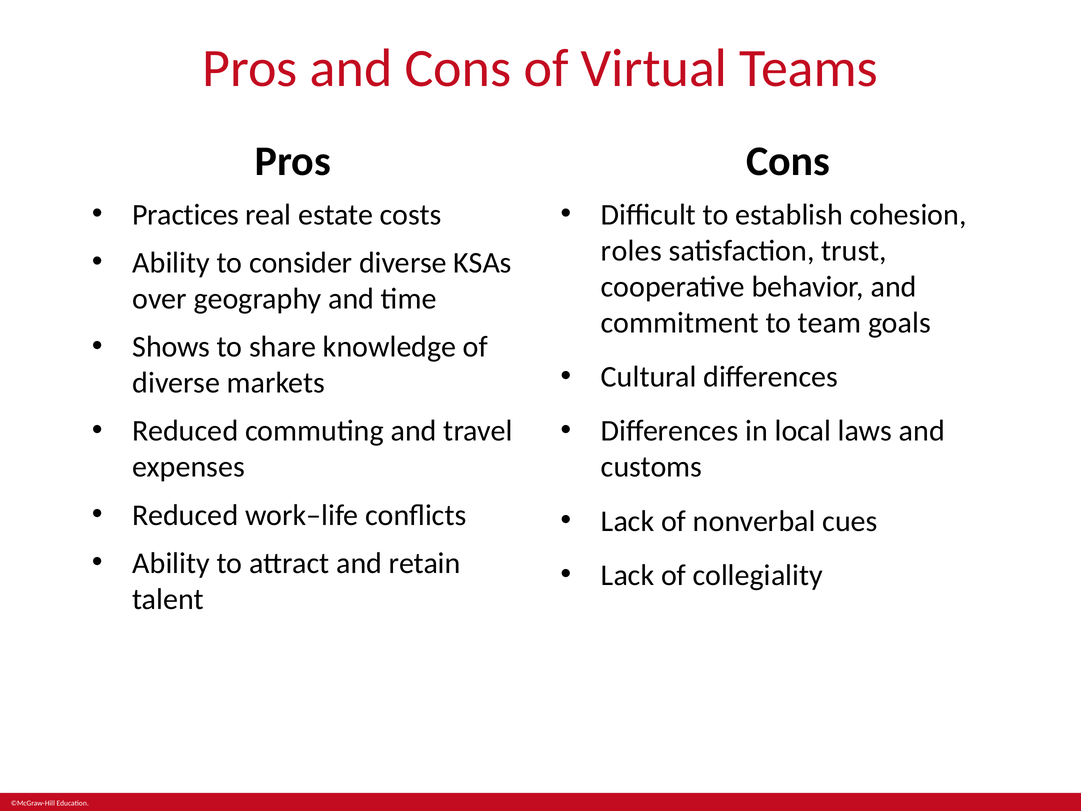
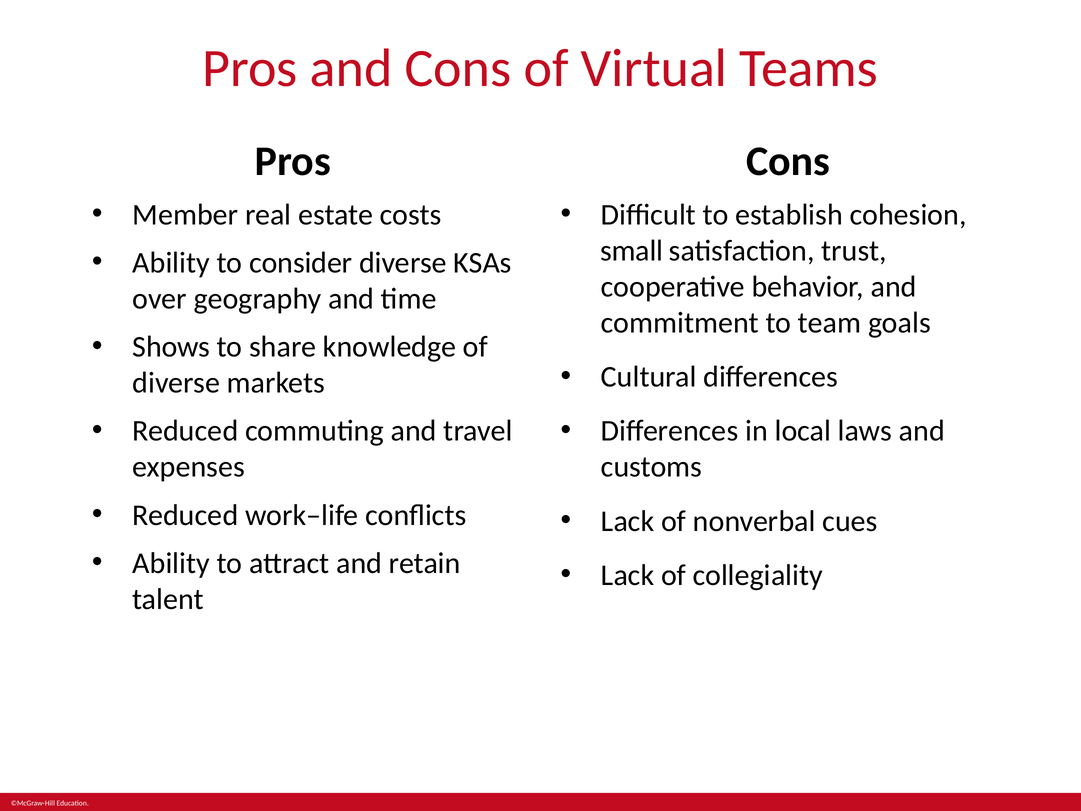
Practices: Practices -> Member (185, 215)
roles: roles -> small (632, 251)
